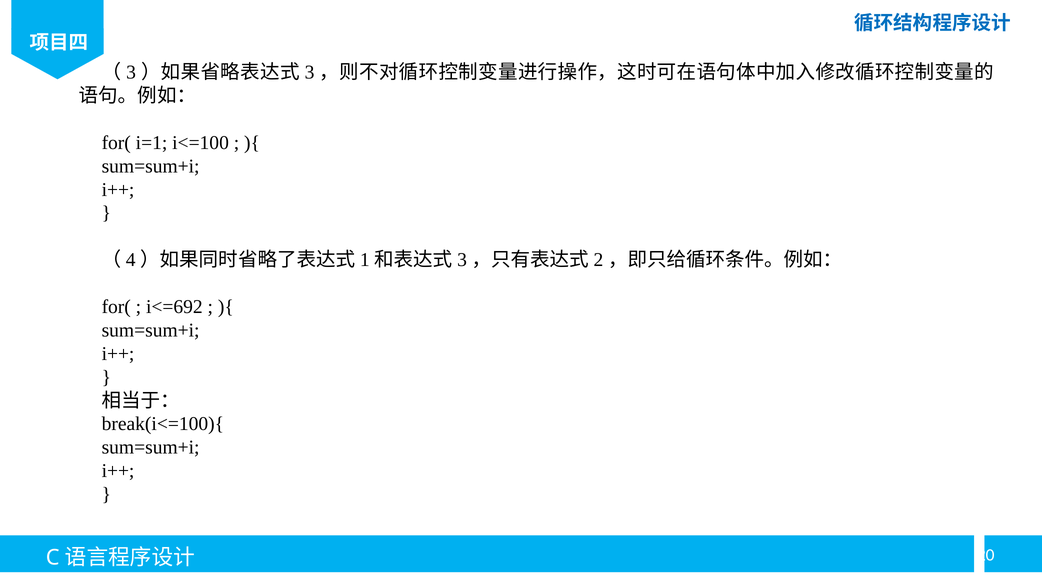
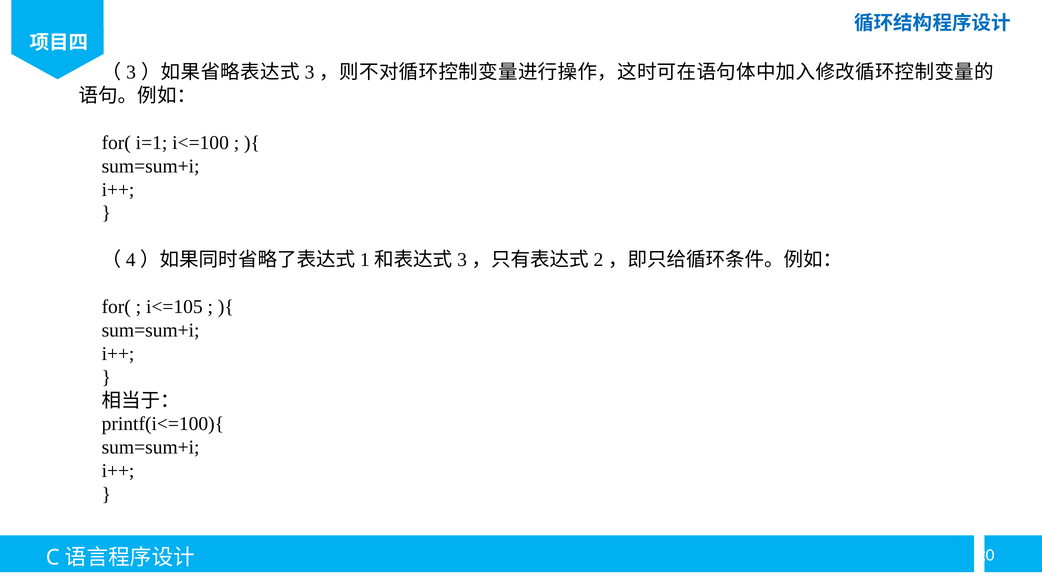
i<=692: i<=692 -> i<=105 (174, 307)
break(i<=100){: break(i<=100){ -> printf(i<=100){ (163, 424)
